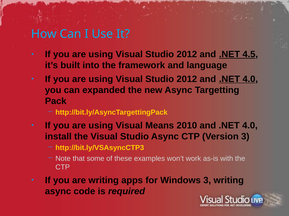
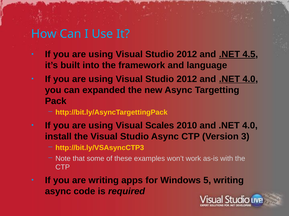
Means: Means -> Scales (160, 126)
Windows 3: 3 -> 5 (207, 181)
